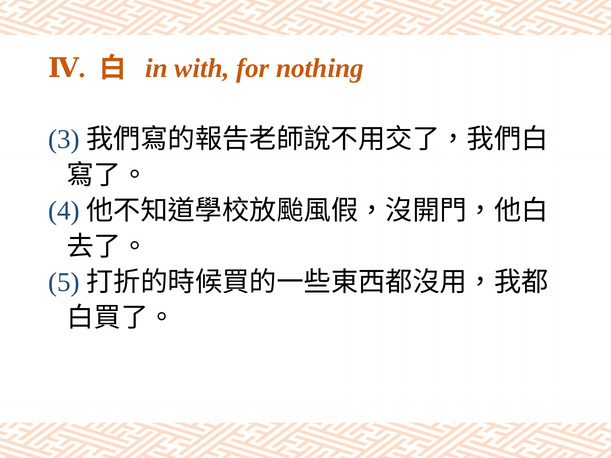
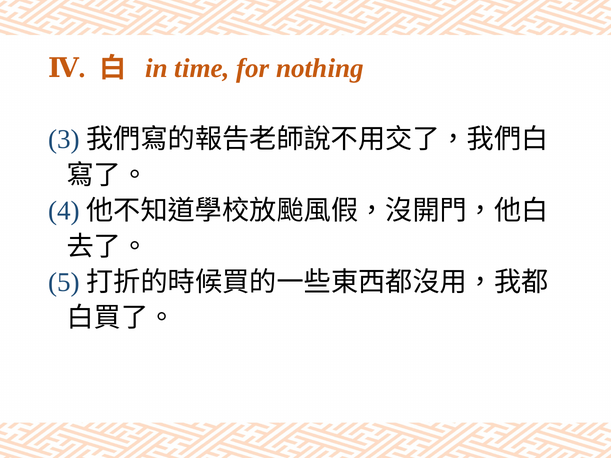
with: with -> time (202, 68)
